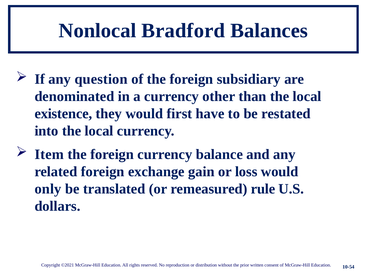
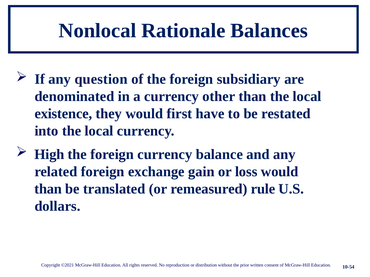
Bradford: Bradford -> Rationale (183, 31)
Item: Item -> High (49, 155)
only: only -> than (48, 189)
